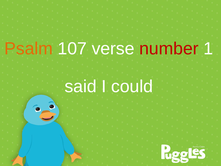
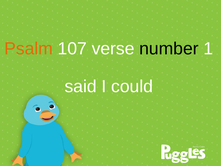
number colour: red -> black (169, 49)
